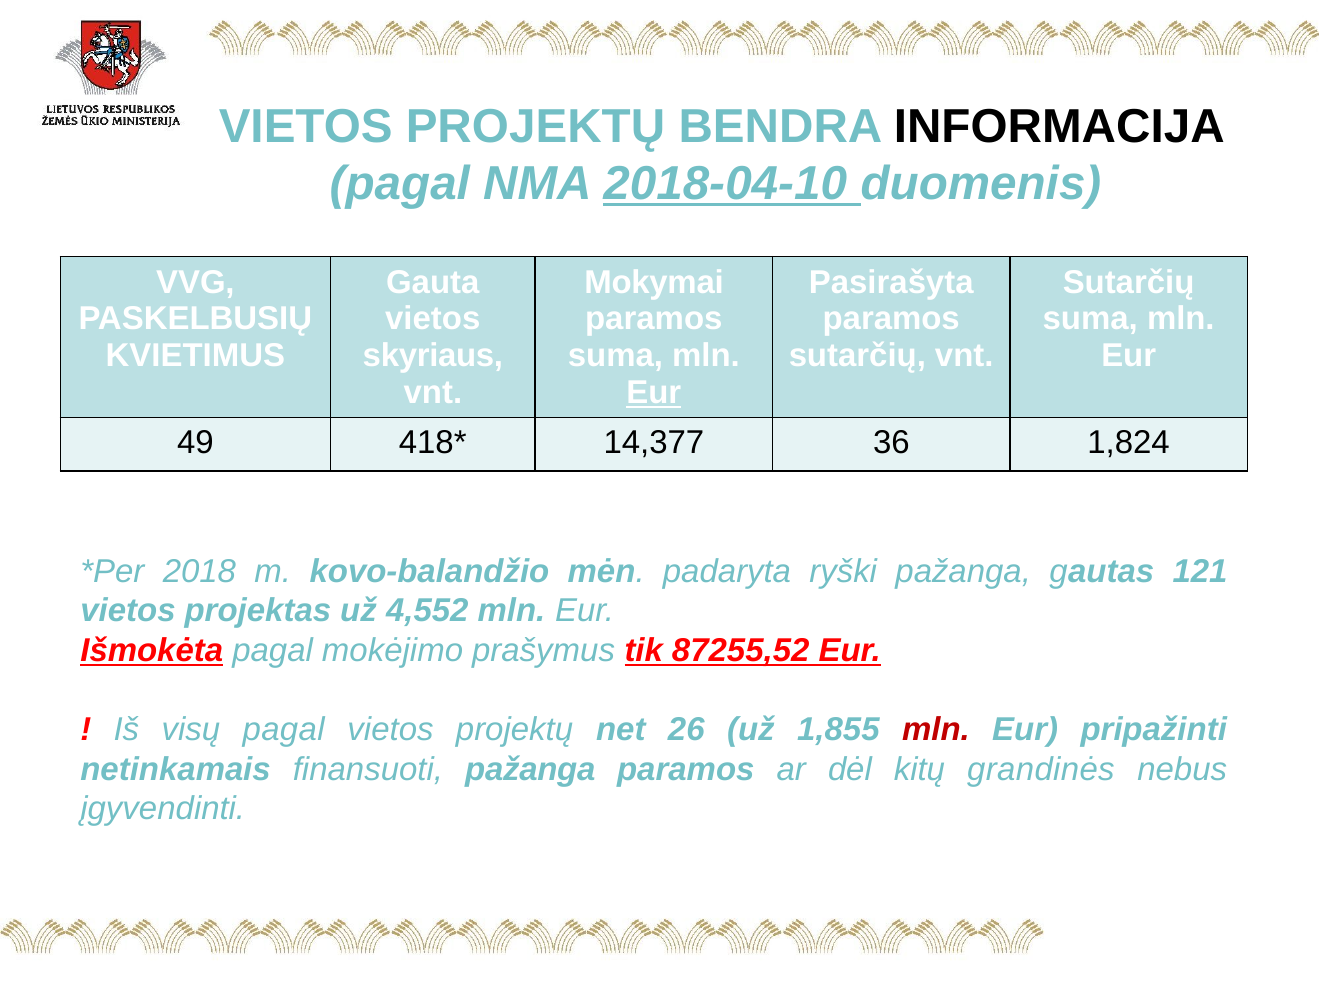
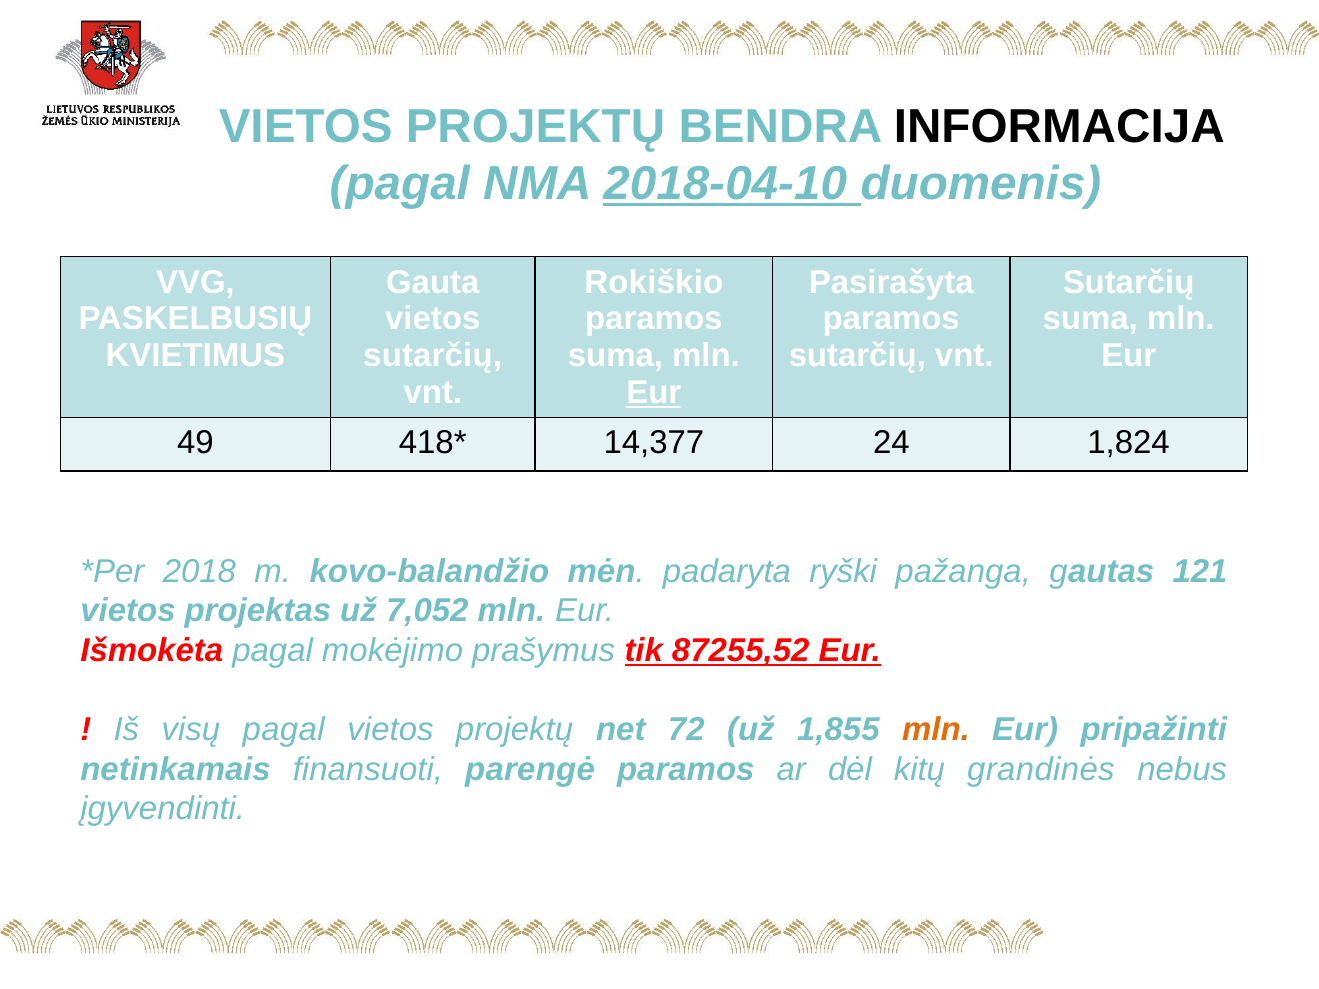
Mokymai: Mokymai -> Rokiškio (654, 282)
skyriaus: skyriaus -> sutarčių (433, 356)
36: 36 -> 24 (891, 443)
4,552: 4,552 -> 7,052 (427, 611)
Išmokėta underline: present -> none (152, 651)
26: 26 -> 72 (686, 730)
mln colour: red -> orange (936, 730)
finansuoti pažanga: pažanga -> parengė (530, 769)
